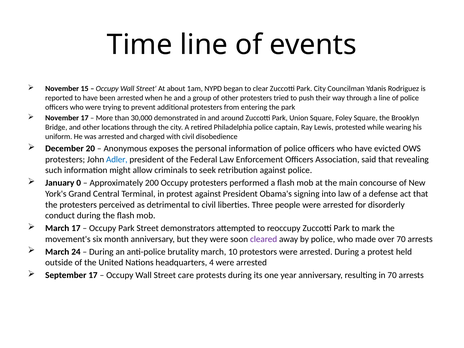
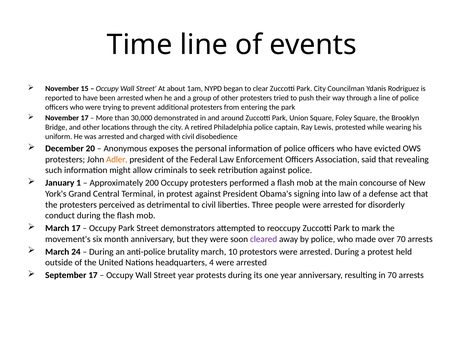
Adler colour: blue -> orange (117, 159)
0: 0 -> 1 (79, 183)
Street care: care -> year (186, 275)
